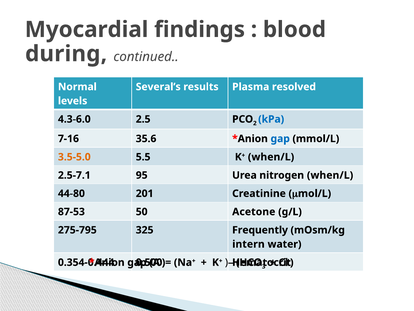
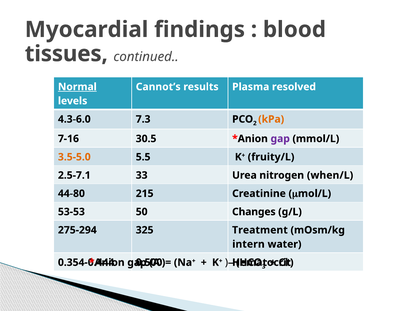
during: during -> tissues (66, 54)
Normal underline: none -> present (77, 87)
Several’s: Several’s -> Cannot’s (158, 87)
2.5: 2.5 -> 7.3 (143, 119)
kPa colour: blue -> orange (271, 119)
35.6: 35.6 -> 30.5 (146, 139)
gap colour: blue -> purple (280, 139)
K+ when/L: when/L -> fruity/L (271, 157)
95: 95 -> 33 (142, 175)
201: 201 -> 215 (145, 193)
87-53: 87-53 -> 53-53 (71, 211)
Acetone: Acetone -> Changes (254, 211)
275-795: 275-795 -> 275-294 (77, 230)
Frequently: Frequently -> Treatment (260, 230)
